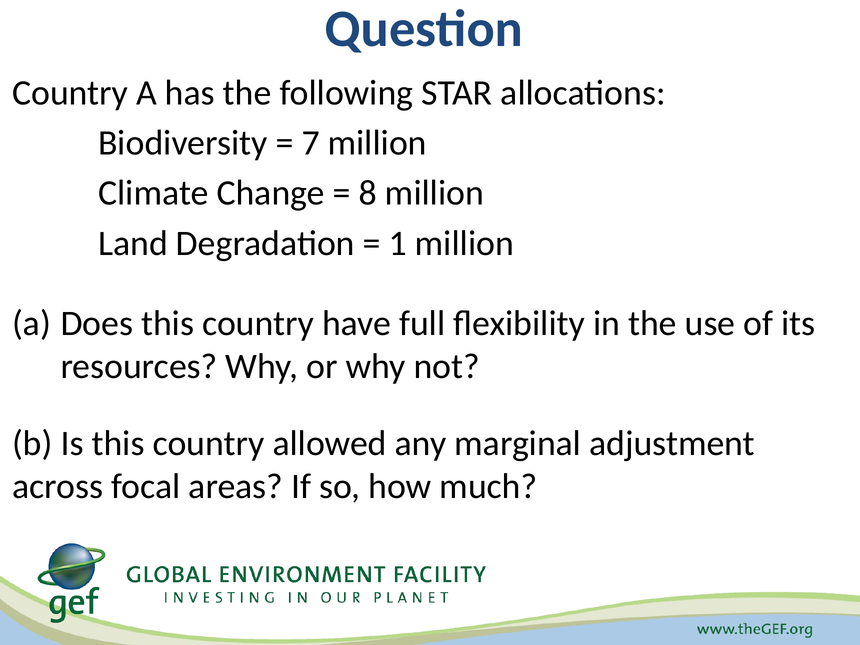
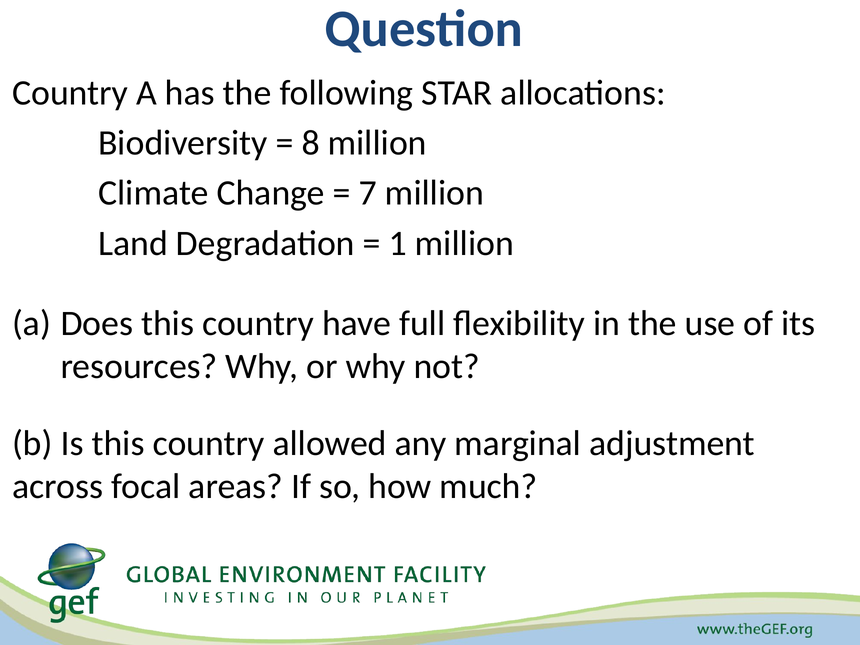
7: 7 -> 8 (311, 143)
8: 8 -> 7 (368, 193)
